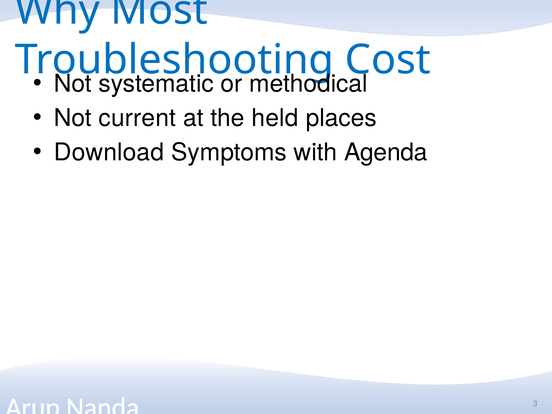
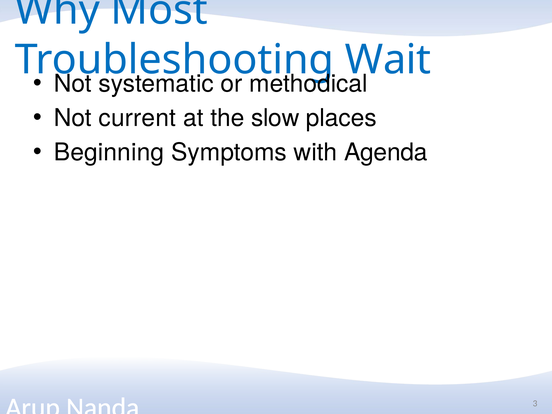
Cost: Cost -> Wait (388, 60)
held: held -> slow (275, 118)
Download: Download -> Beginning (109, 152)
